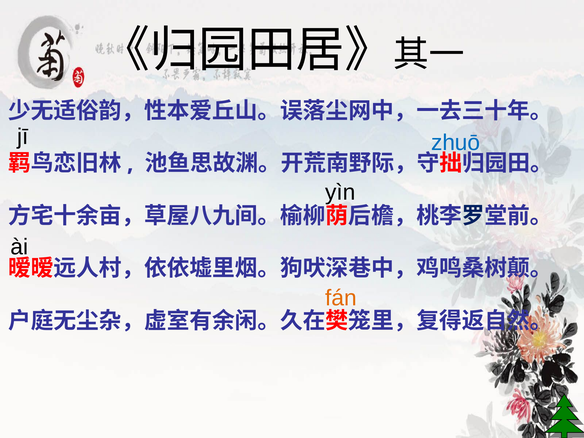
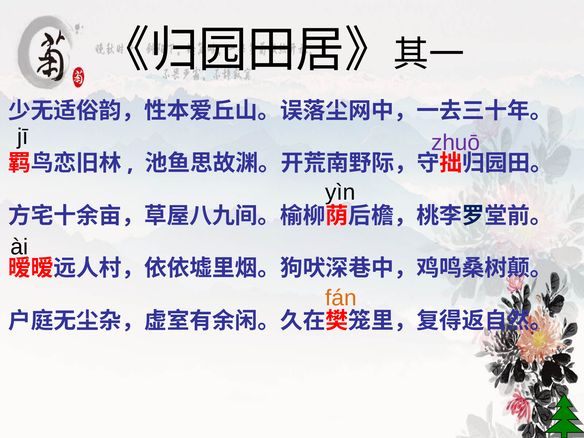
zhuō colour: blue -> purple (456, 143)
